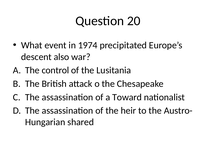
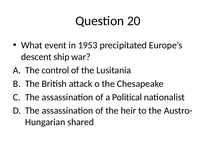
1974: 1974 -> 1953 (88, 45)
also: also -> ship (62, 57)
Toward: Toward -> Political (127, 97)
